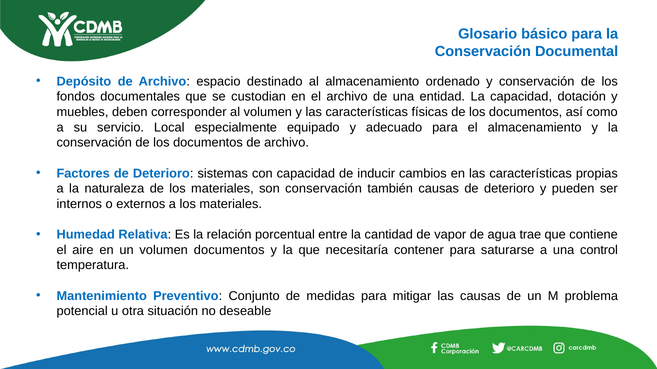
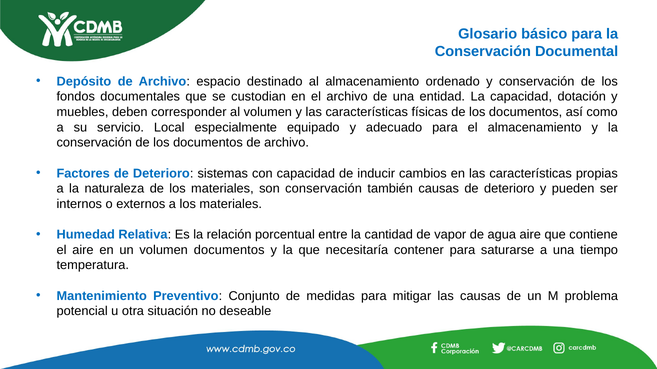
agua trae: trae -> aire (530, 235)
control: control -> tiempo (599, 250)
